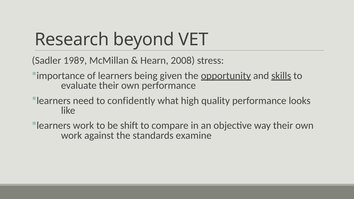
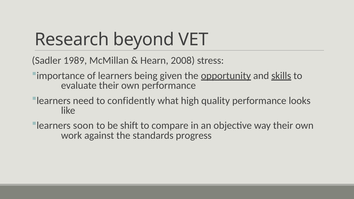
learners work: work -> soon (83, 126)
examine: examine -> progress (194, 135)
